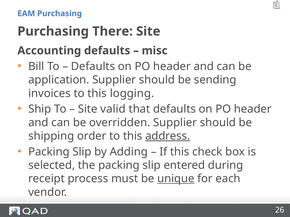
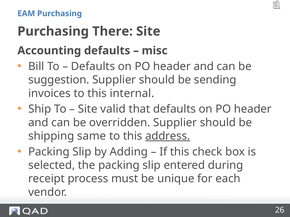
application: application -> suggestion (59, 80)
logging: logging -> internal (132, 94)
order: order -> same (92, 136)
unique underline: present -> none (176, 179)
